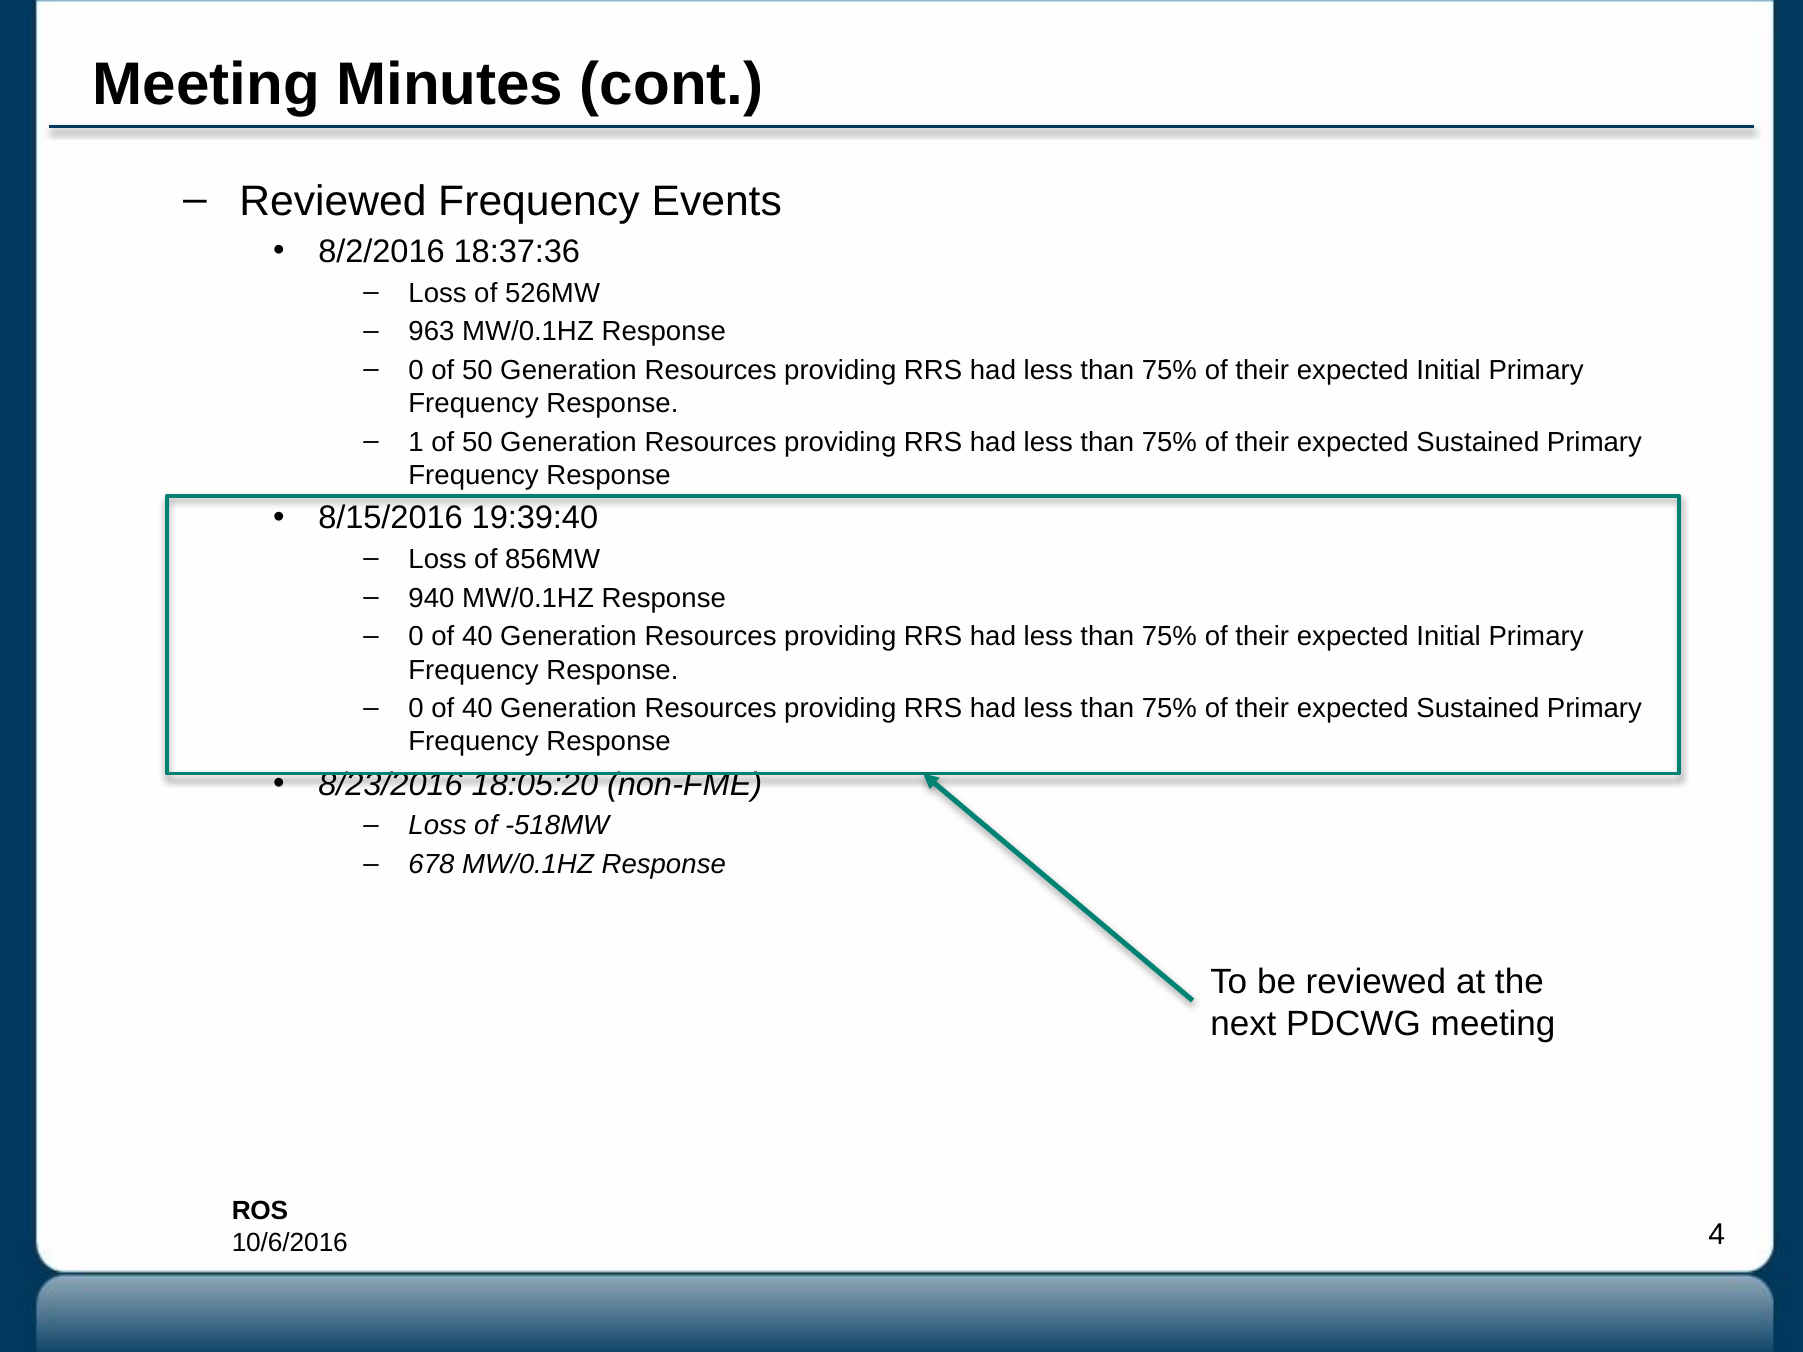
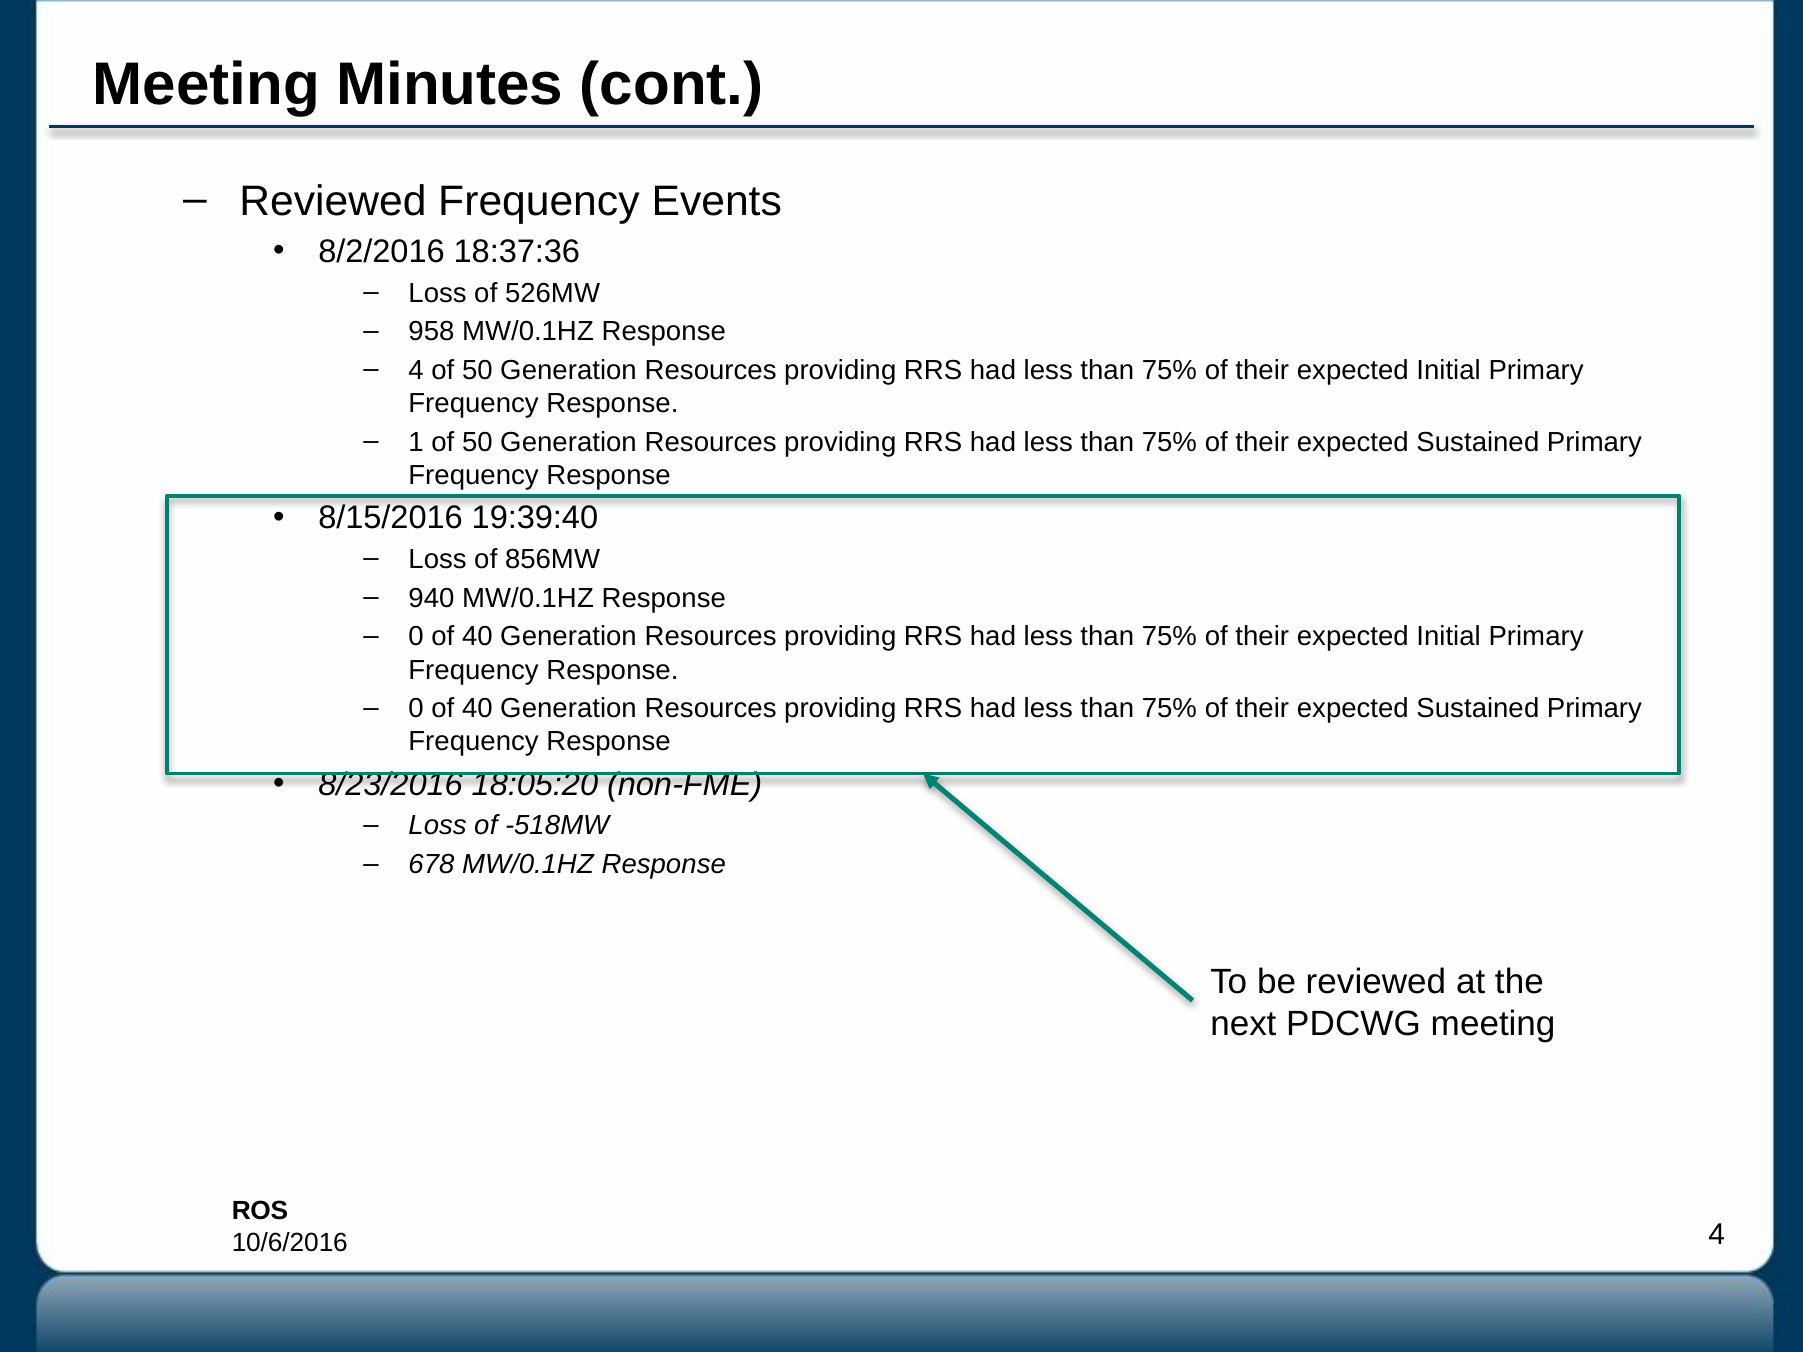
963: 963 -> 958 (431, 332)
0: 0 -> 4 (416, 370)
